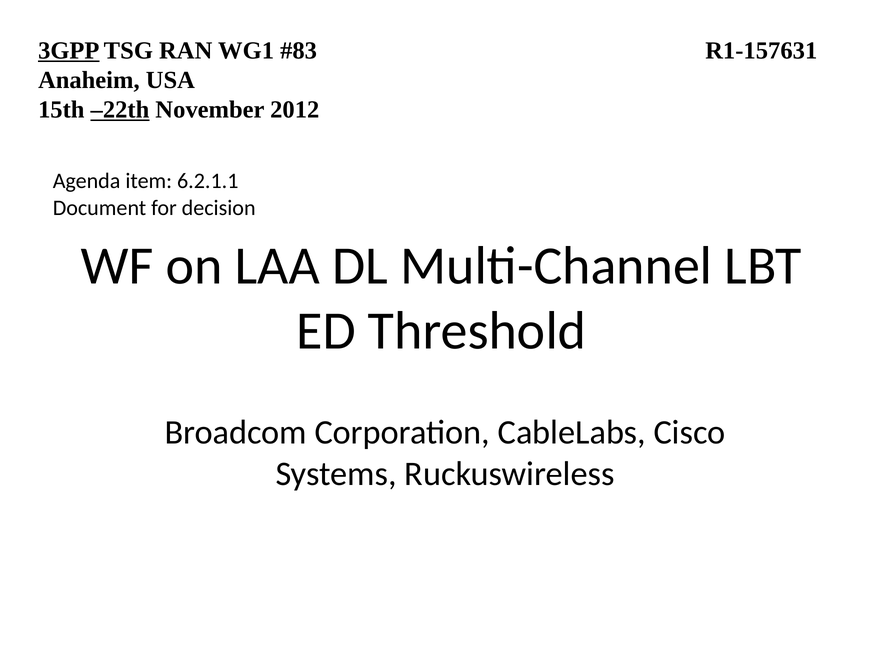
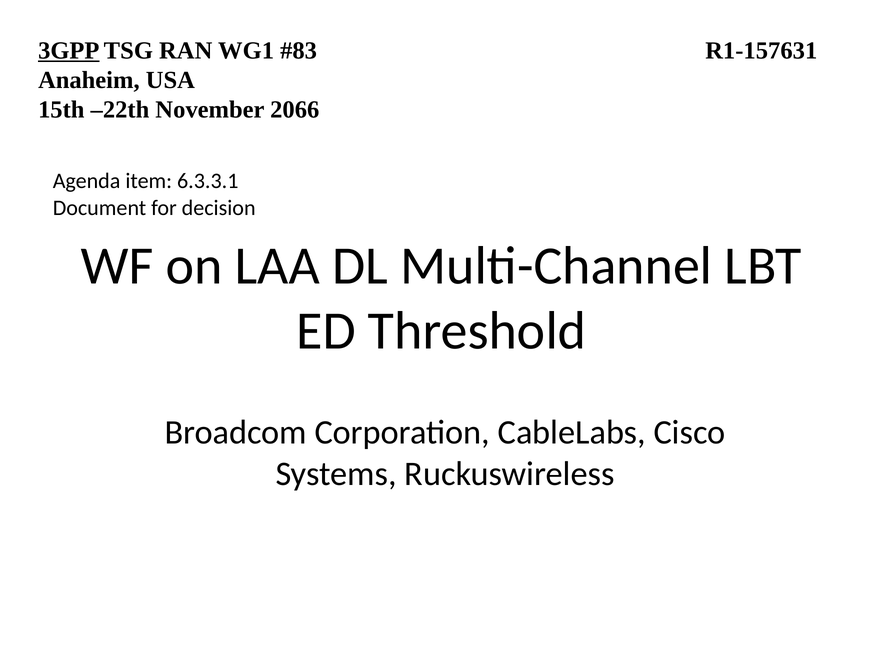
–22th underline: present -> none (120, 110)
2012: 2012 -> 2066 (295, 110)
6.2.1.1: 6.2.1.1 -> 6.3.3.1 (208, 181)
